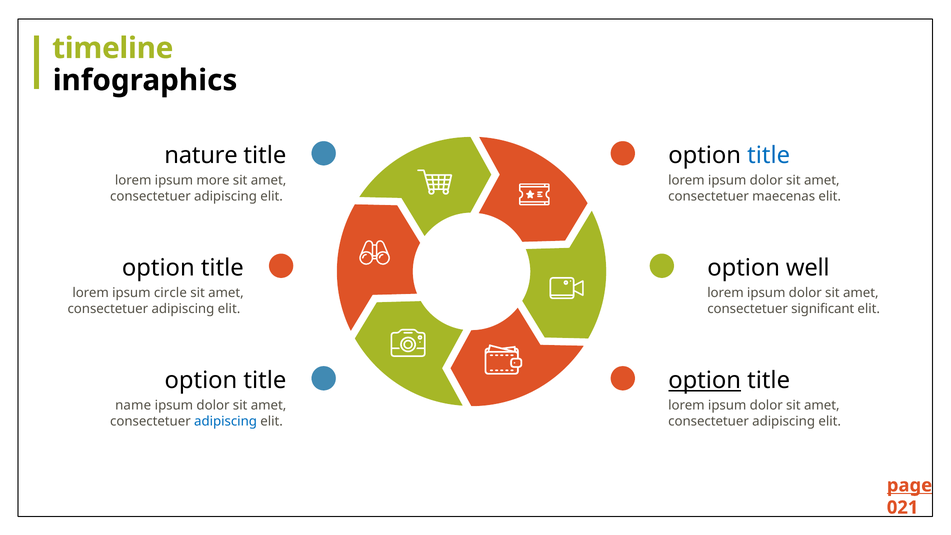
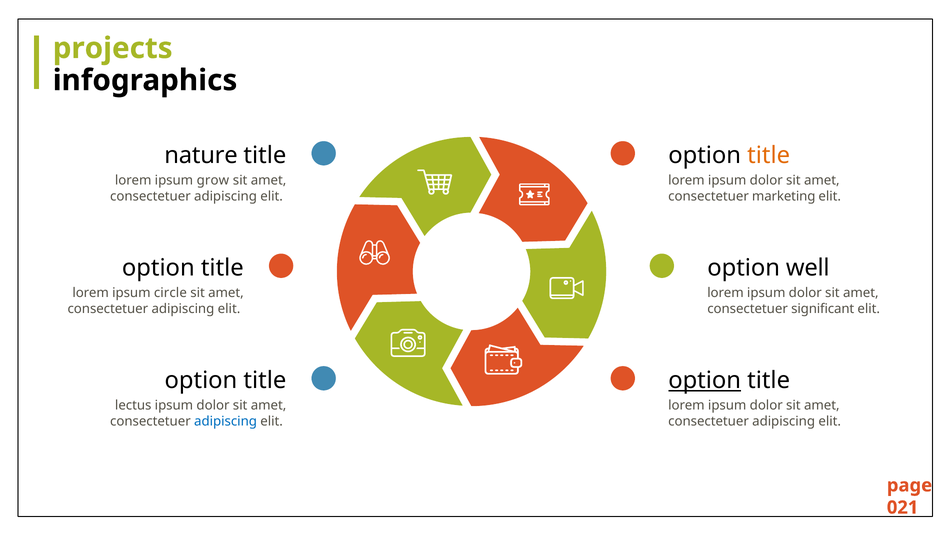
timeline: timeline -> projects (113, 48)
title colour: blue -> orange (769, 155)
more: more -> grow (213, 180)
maecenas: maecenas -> marketing (784, 196)
name: name -> lectus (133, 405)
page underline: present -> none (909, 485)
